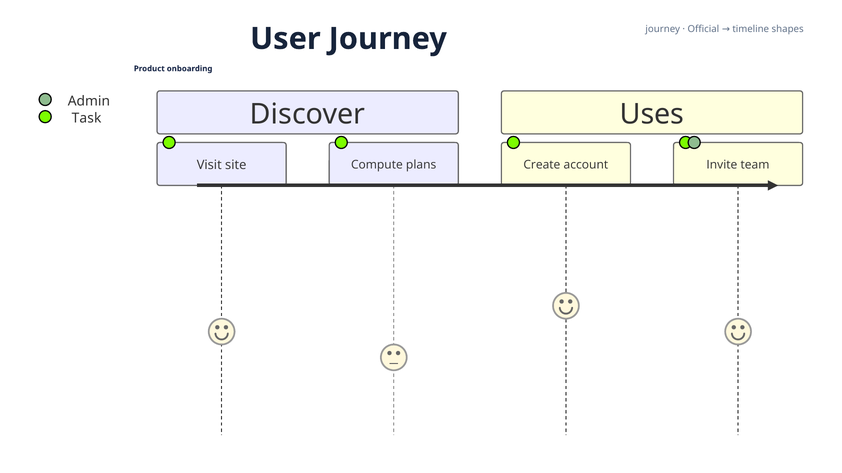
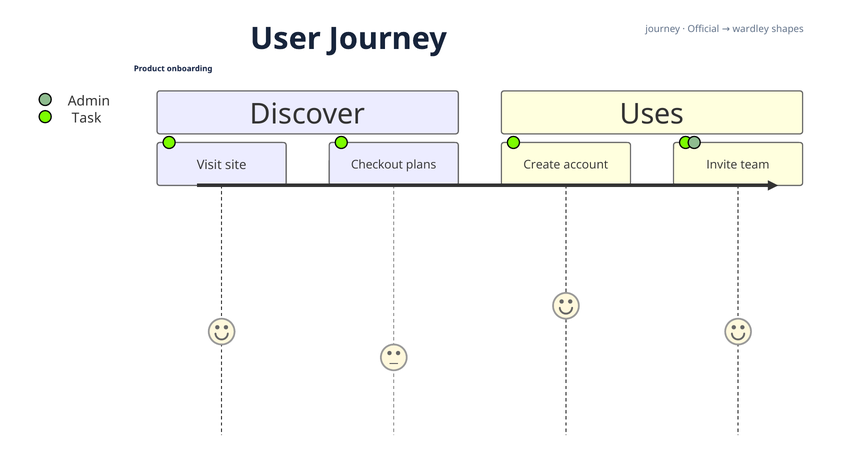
timeline: timeline -> wardley (751, 29)
Compute: Compute -> Checkout (377, 165)
